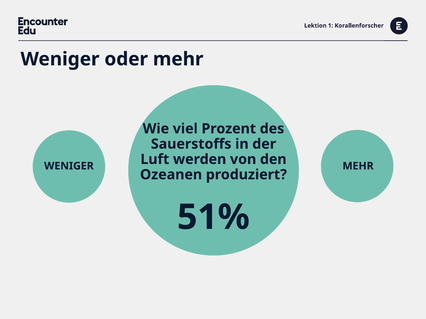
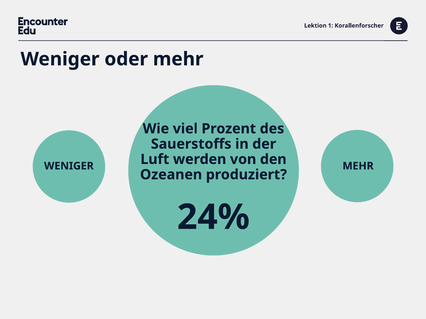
51%: 51% -> 24% (213, 218)
